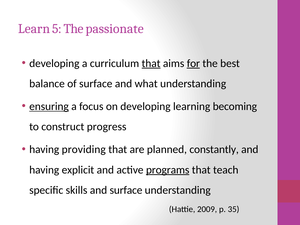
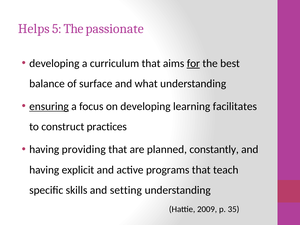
Learn: Learn -> Helps (34, 29)
that underline: present -> none (151, 63)
becoming: becoming -> facilitates (235, 106)
progress: progress -> practices (107, 127)
programs underline: present -> none (168, 170)
and surface: surface -> setting (126, 190)
